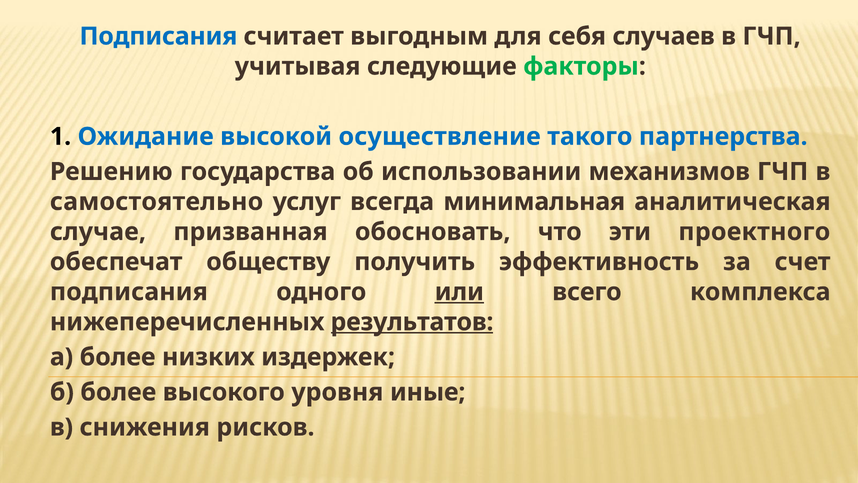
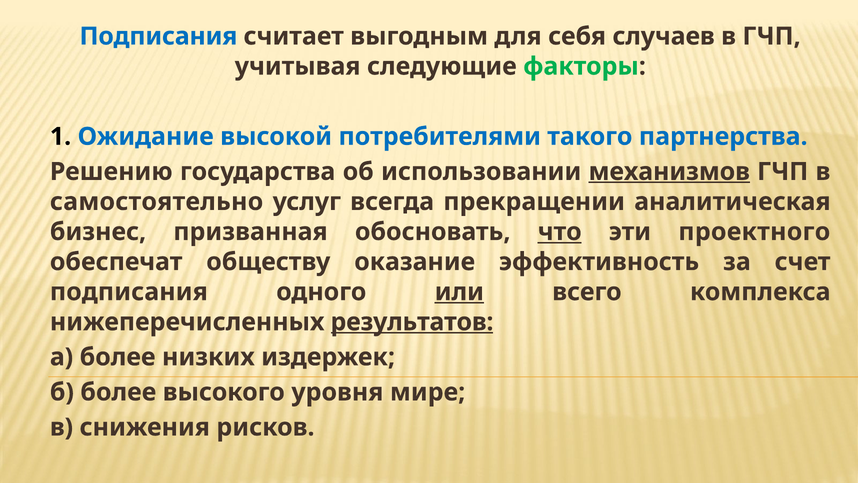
осуществление: осуществление -> потребителями (440, 136)
механизмов underline: none -> present (669, 172)
минимальная: минимальная -> прекращении (534, 202)
случае: случае -> бизнес (98, 232)
что underline: none -> present (560, 232)
получить: получить -> оказание (415, 262)
иные: иные -> мире (428, 392)
